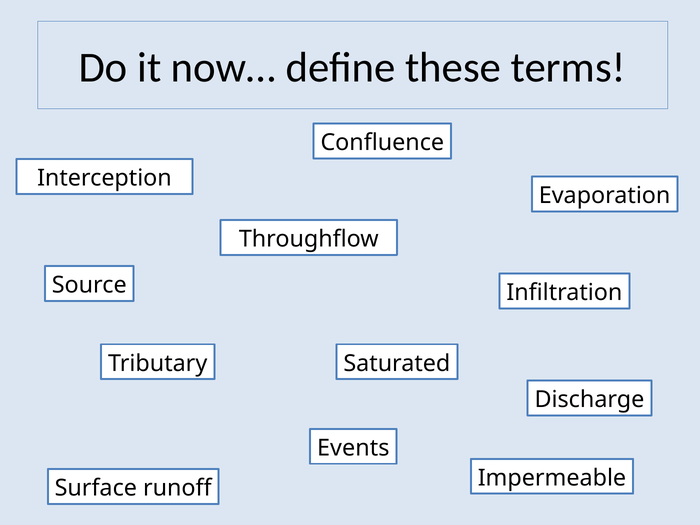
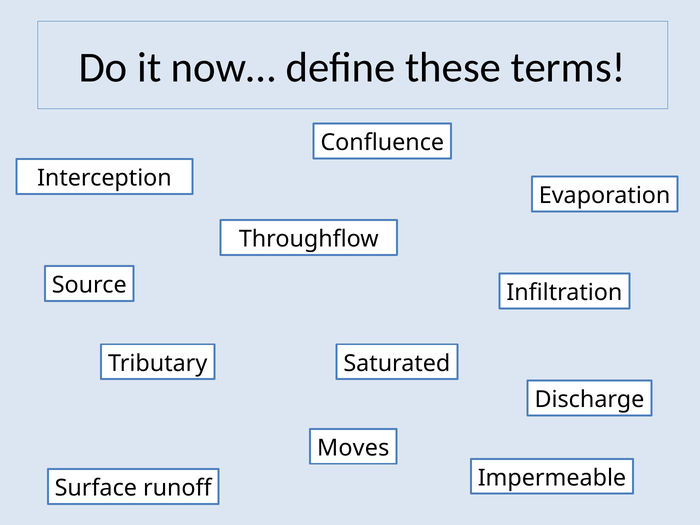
Events: Events -> Moves (353, 448)
